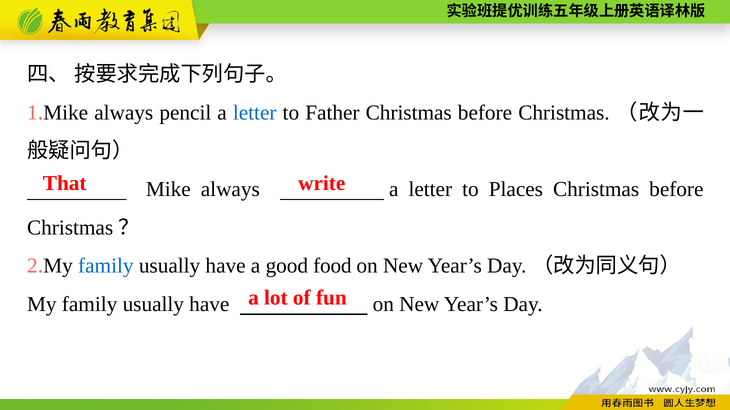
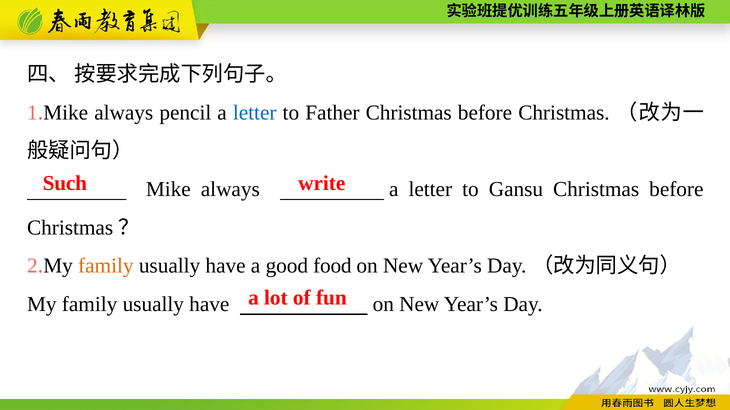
That: That -> Such (65, 183)
Places: Places -> Gansu (516, 190)
family colour: blue -> orange (106, 266)
